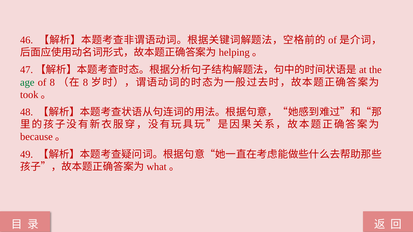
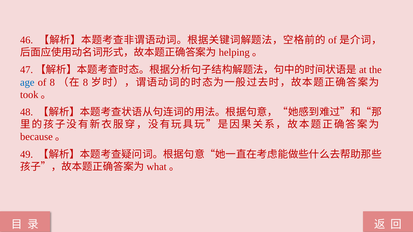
age colour: green -> blue (27, 82)
